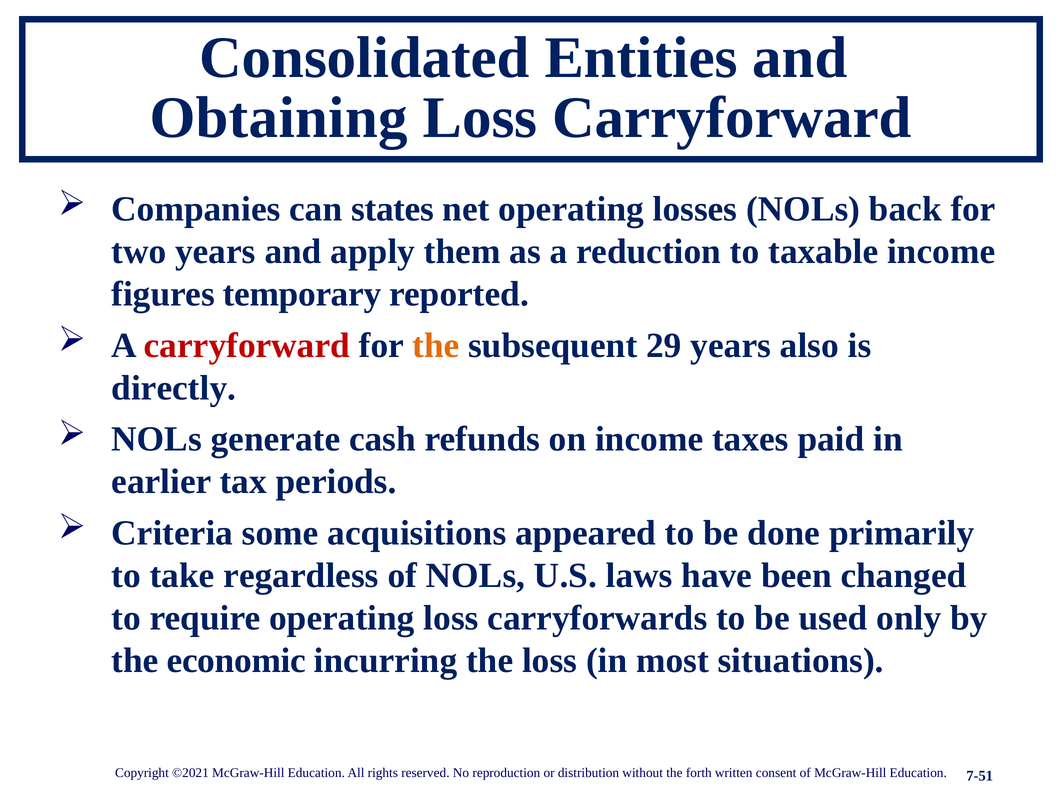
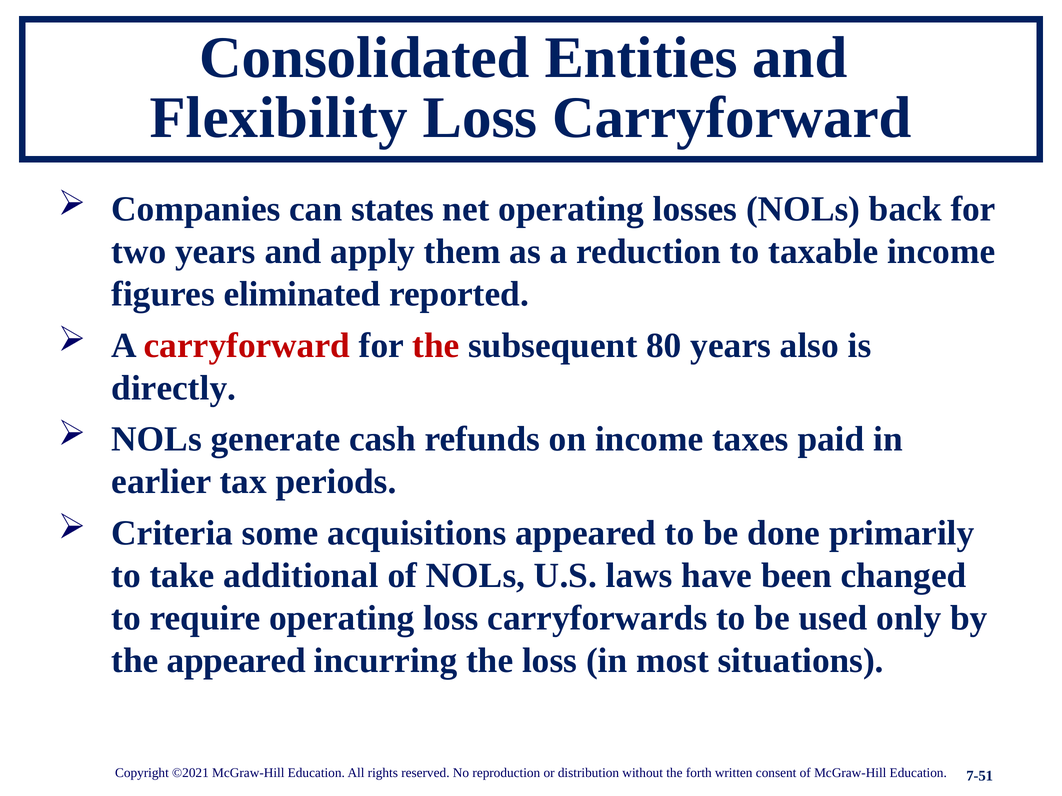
Obtaining: Obtaining -> Flexibility (279, 118)
temporary: temporary -> eliminated (302, 294)
the colour: orange -> red (436, 346)
29: 29 -> 80 (664, 346)
regardless: regardless -> additional (301, 576)
the economic: economic -> appeared (236, 661)
